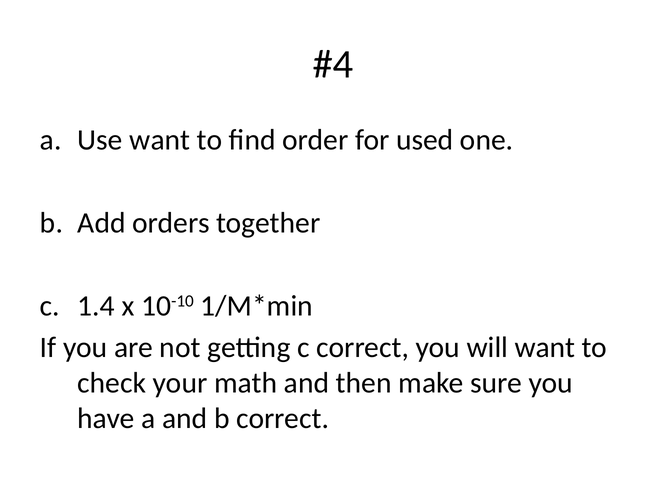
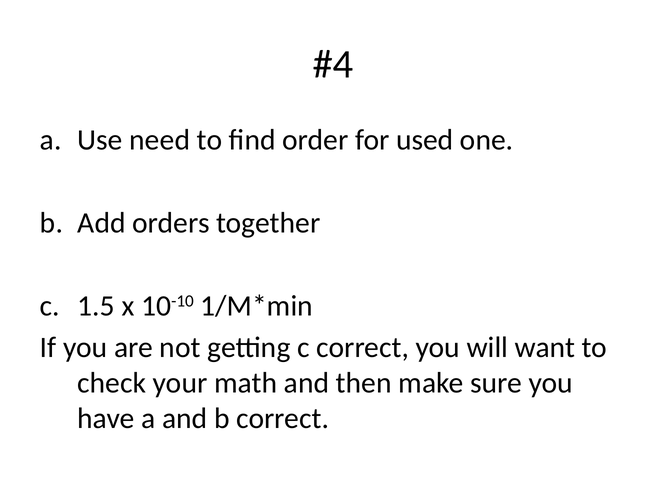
Use want: want -> need (160, 140)
1.4: 1.4 -> 1.5 (96, 306)
